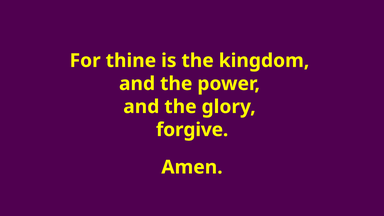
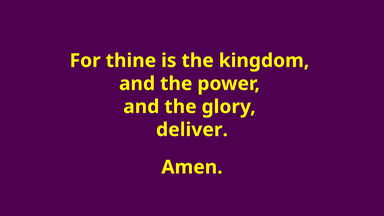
forgive: forgive -> deliver (192, 130)
